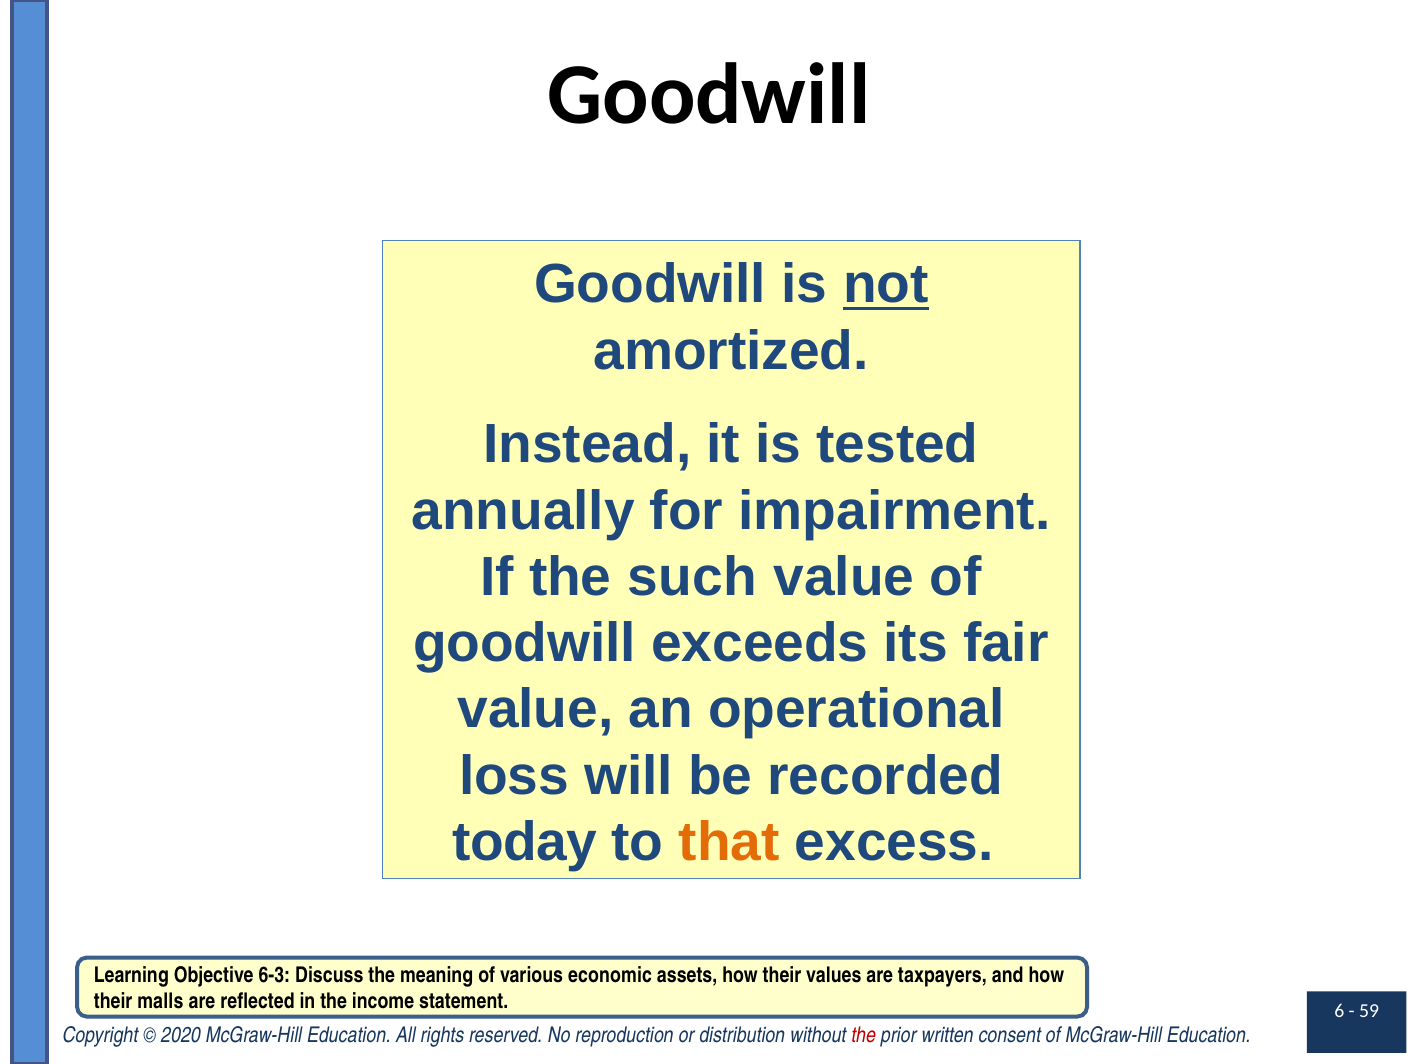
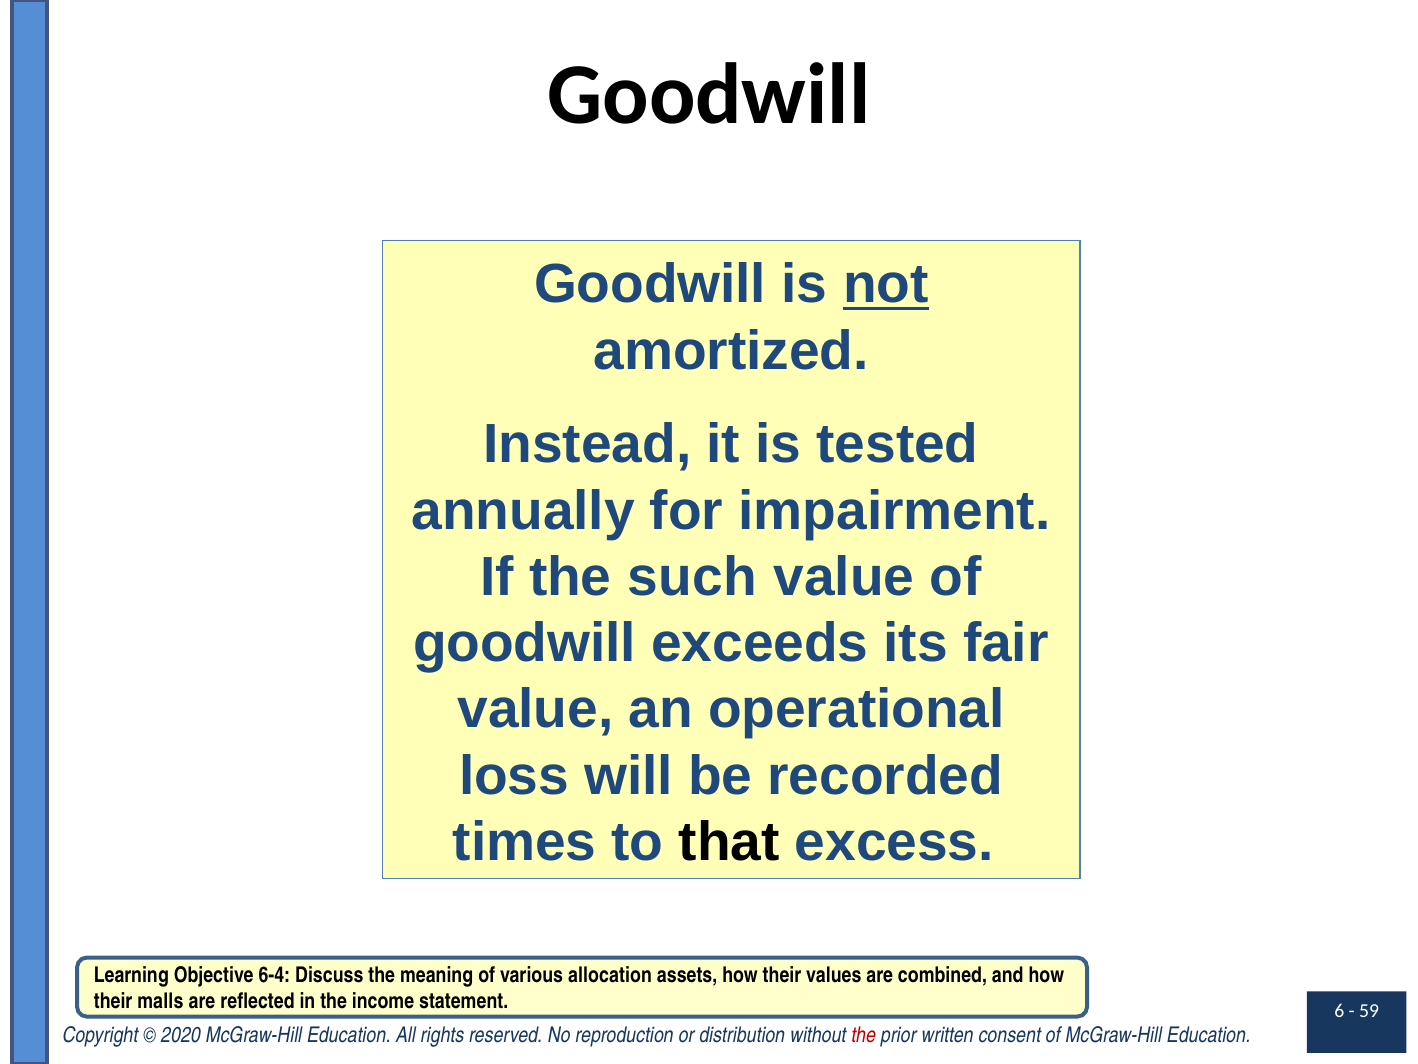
today: today -> times (525, 842)
that colour: orange -> black (729, 842)
6-3: 6-3 -> 6-4 (274, 975)
economic: economic -> allocation (610, 975)
taxpayers: taxpayers -> combined (942, 975)
